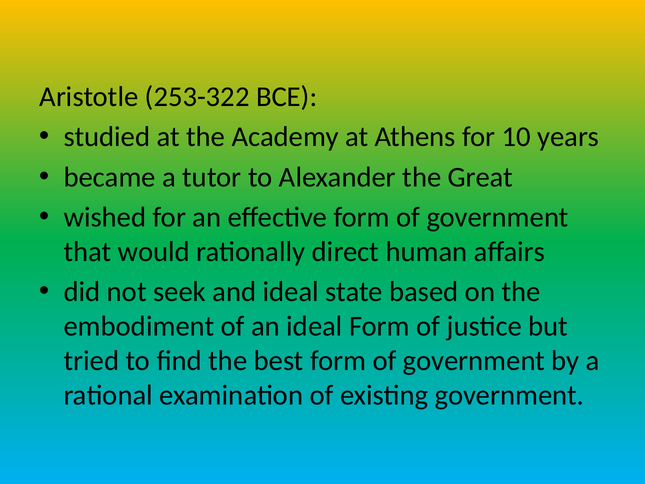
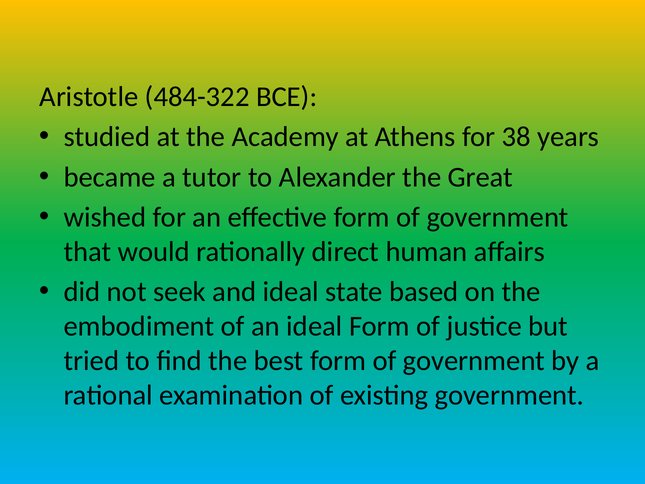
253-322: 253-322 -> 484-322 (197, 97)
10: 10 -> 38 (516, 137)
